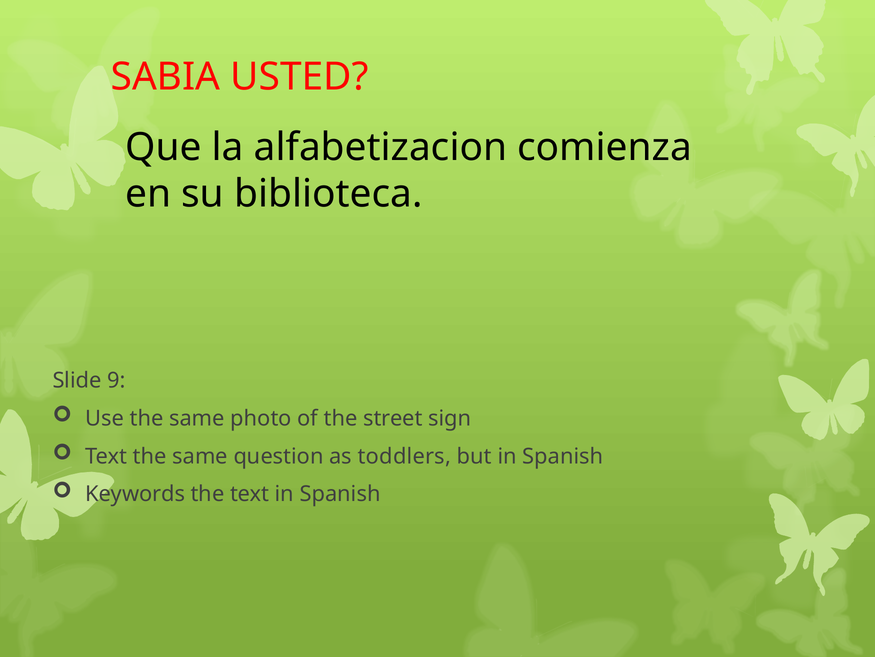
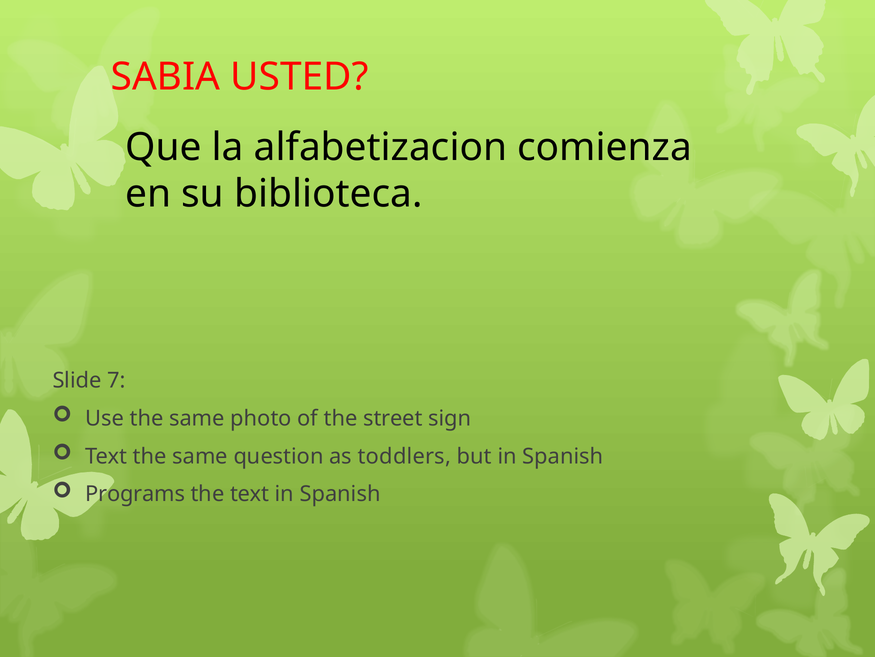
9: 9 -> 7 (116, 380)
Keywords: Keywords -> Programs (135, 494)
